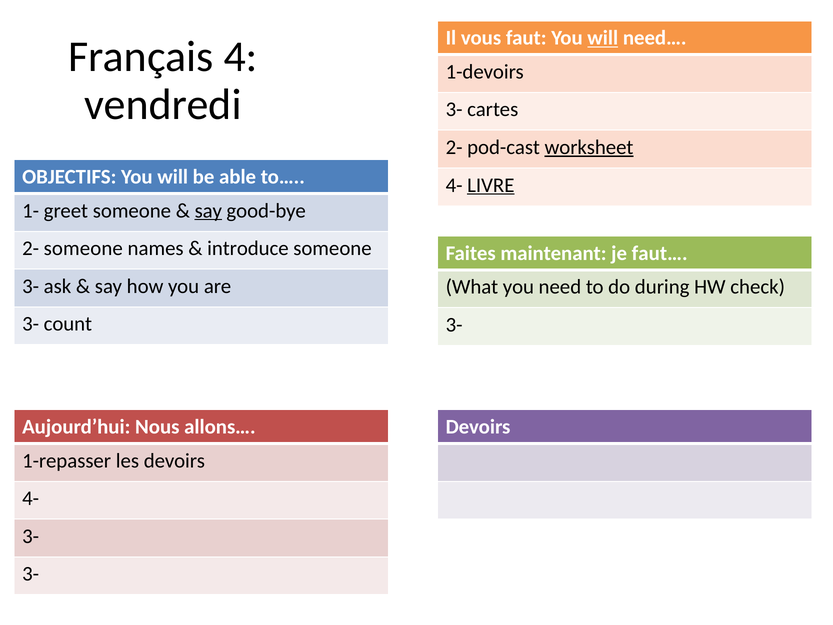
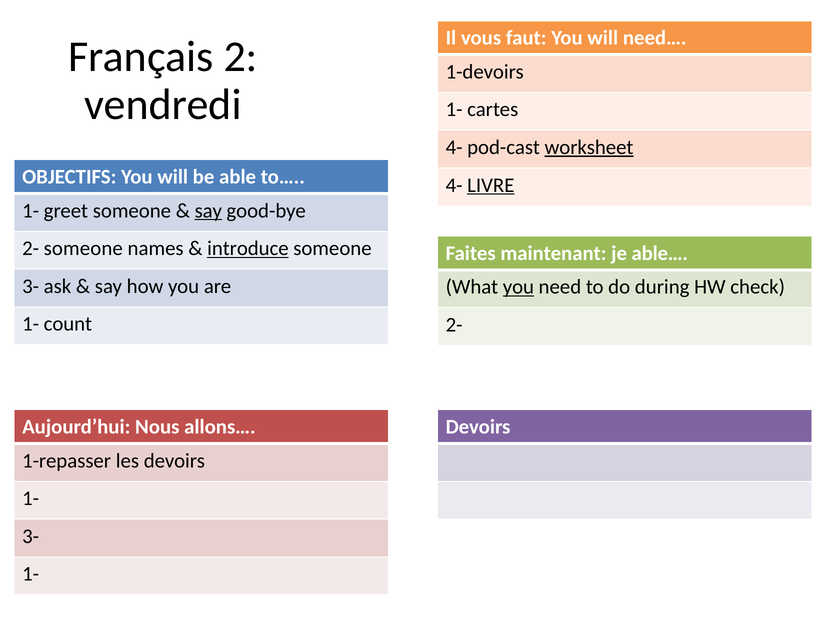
will underline: present -> none (603, 38)
4: 4 -> 2 (241, 57)
3-: 3- -> 1- (454, 110)
2-: 2- -> 4- (454, 147)
introduce underline: none -> present (248, 248)
faut…: faut… -> able… (660, 253)
you underline: none -> present (518, 287)
3-: 3- -> 1- (31, 324)
3-: 3- -> 2- (454, 325)
4-: 4- -> 1- (31, 498)
3-: 3- -> 1- (31, 574)
